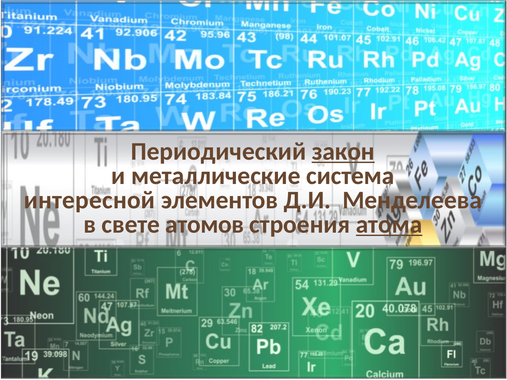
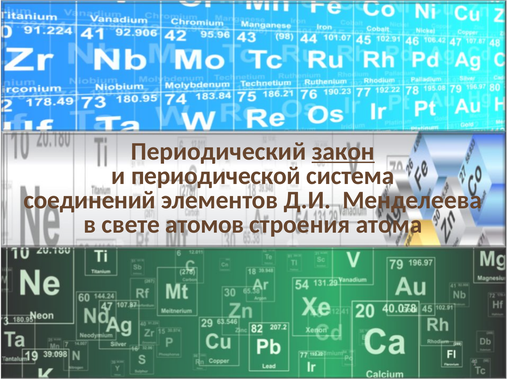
металлические: металлические -> периодической (216, 176)
интересной: интересной -> соединений (90, 200)
атома underline: present -> none (389, 225)
